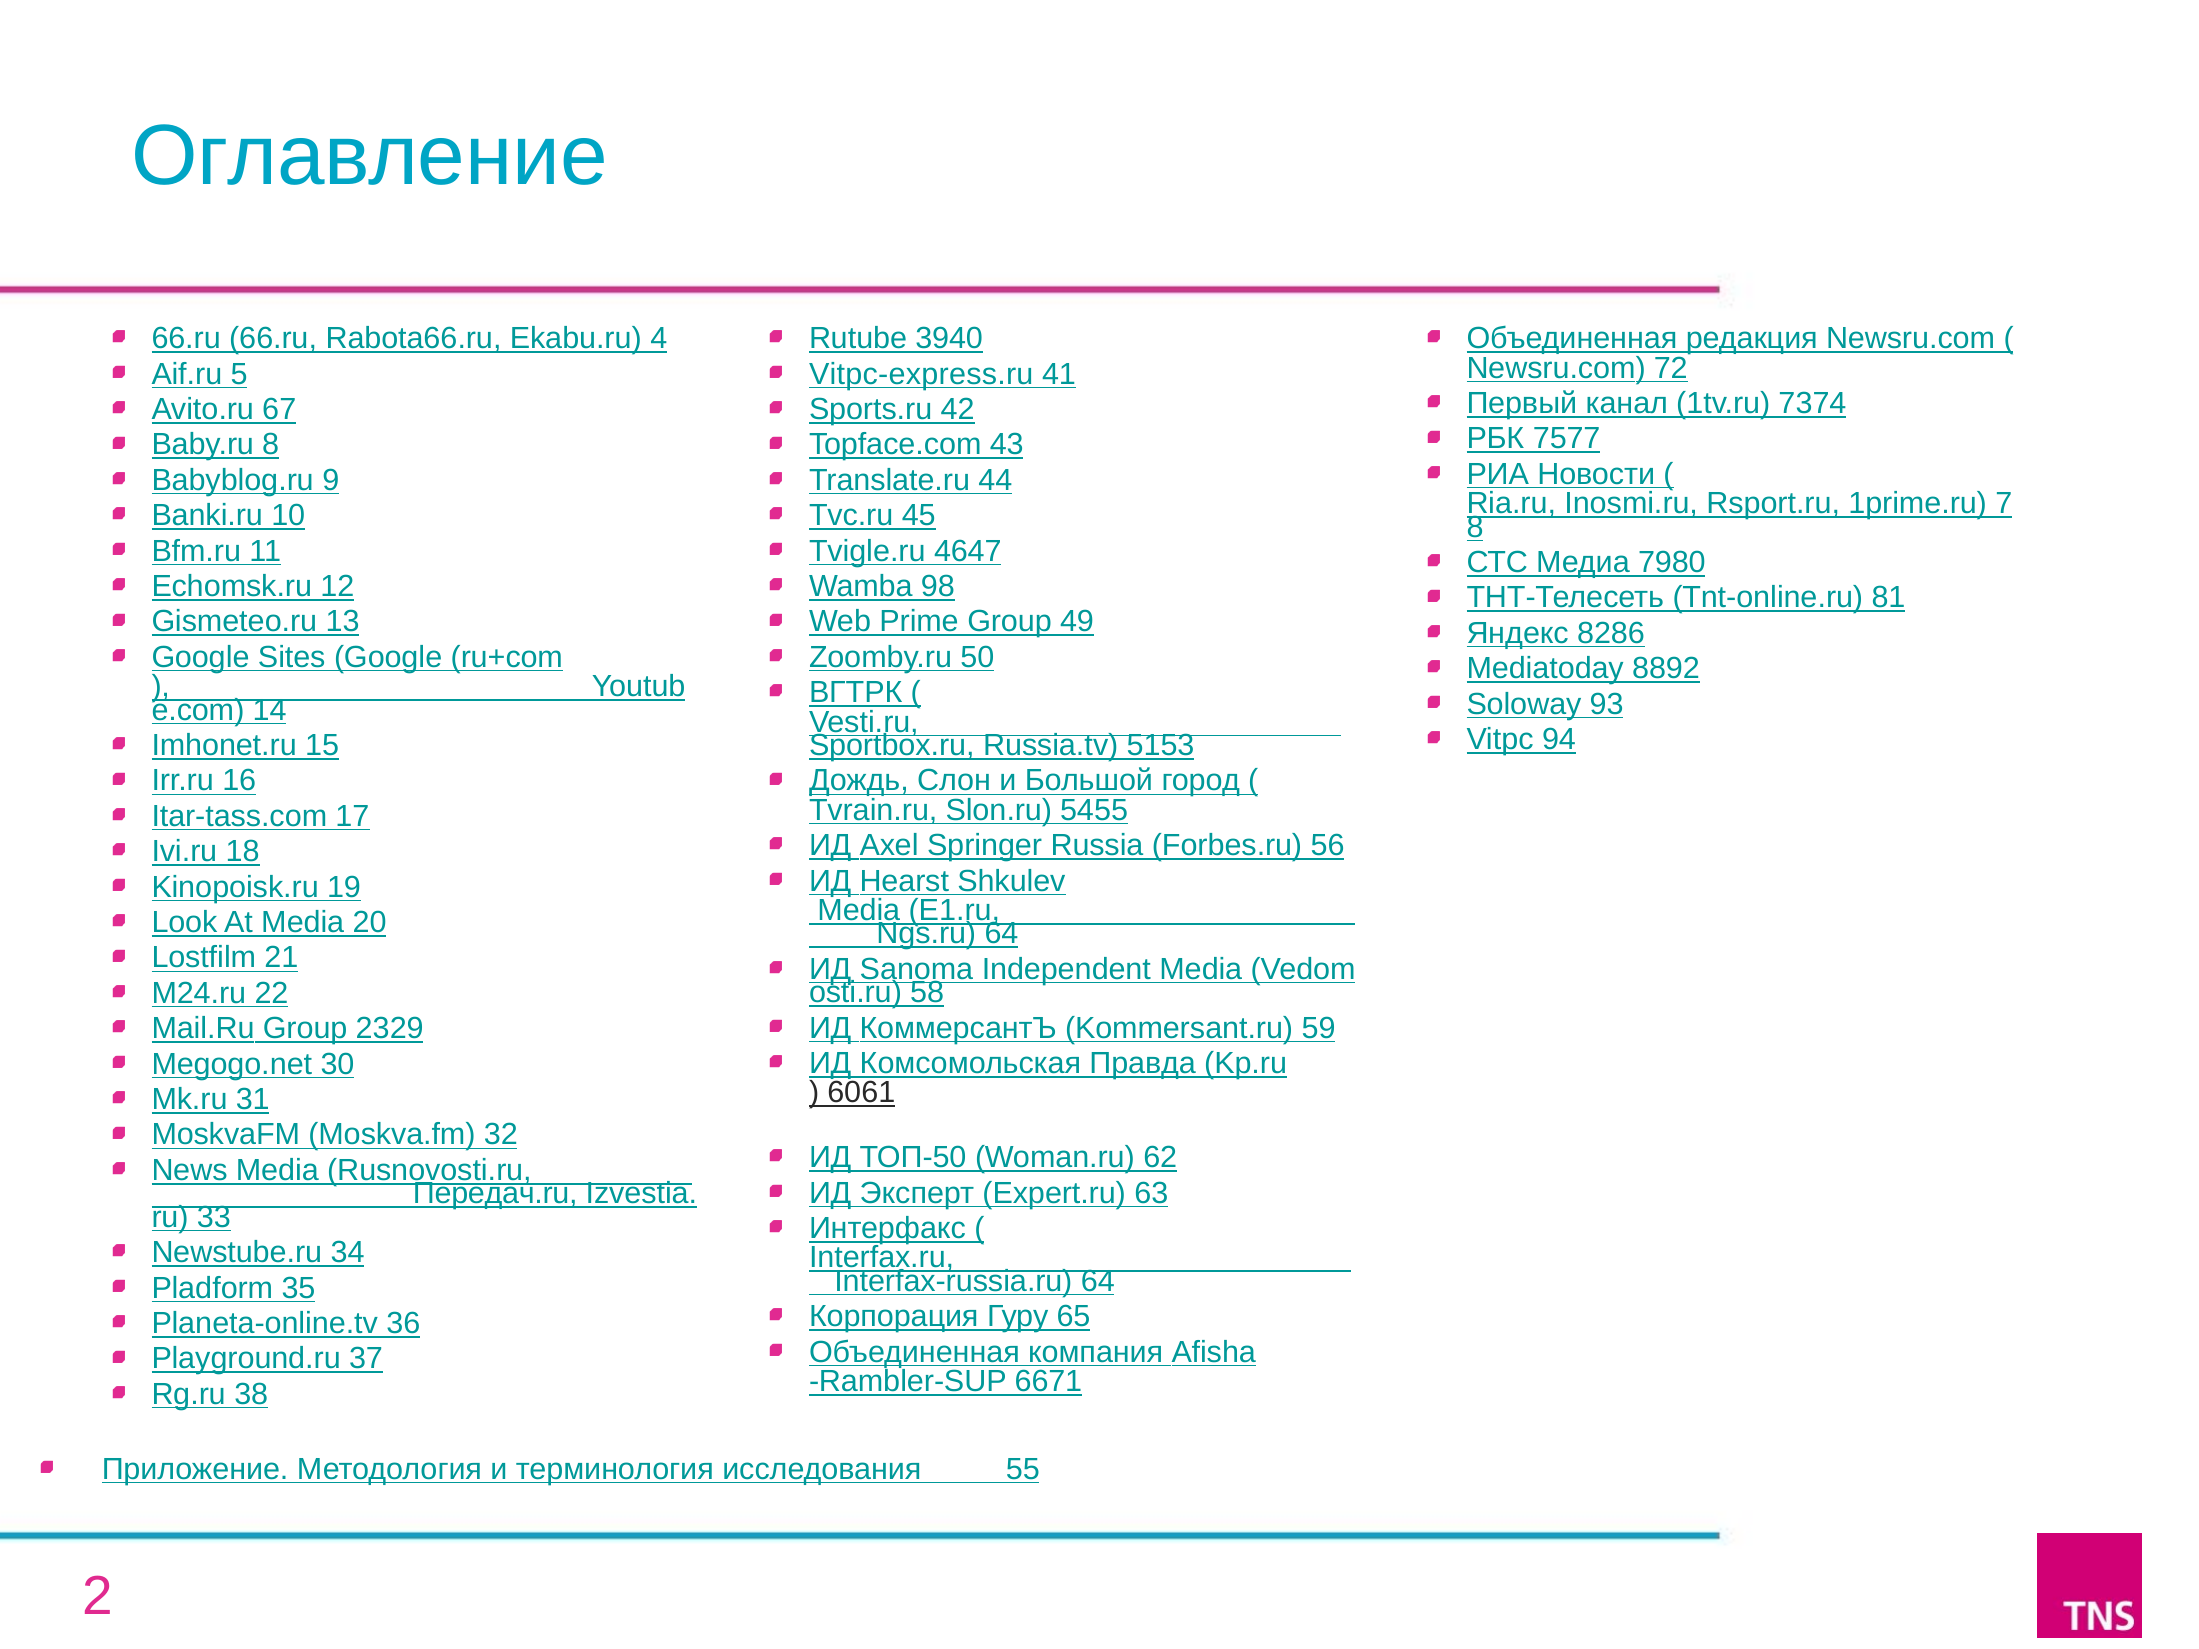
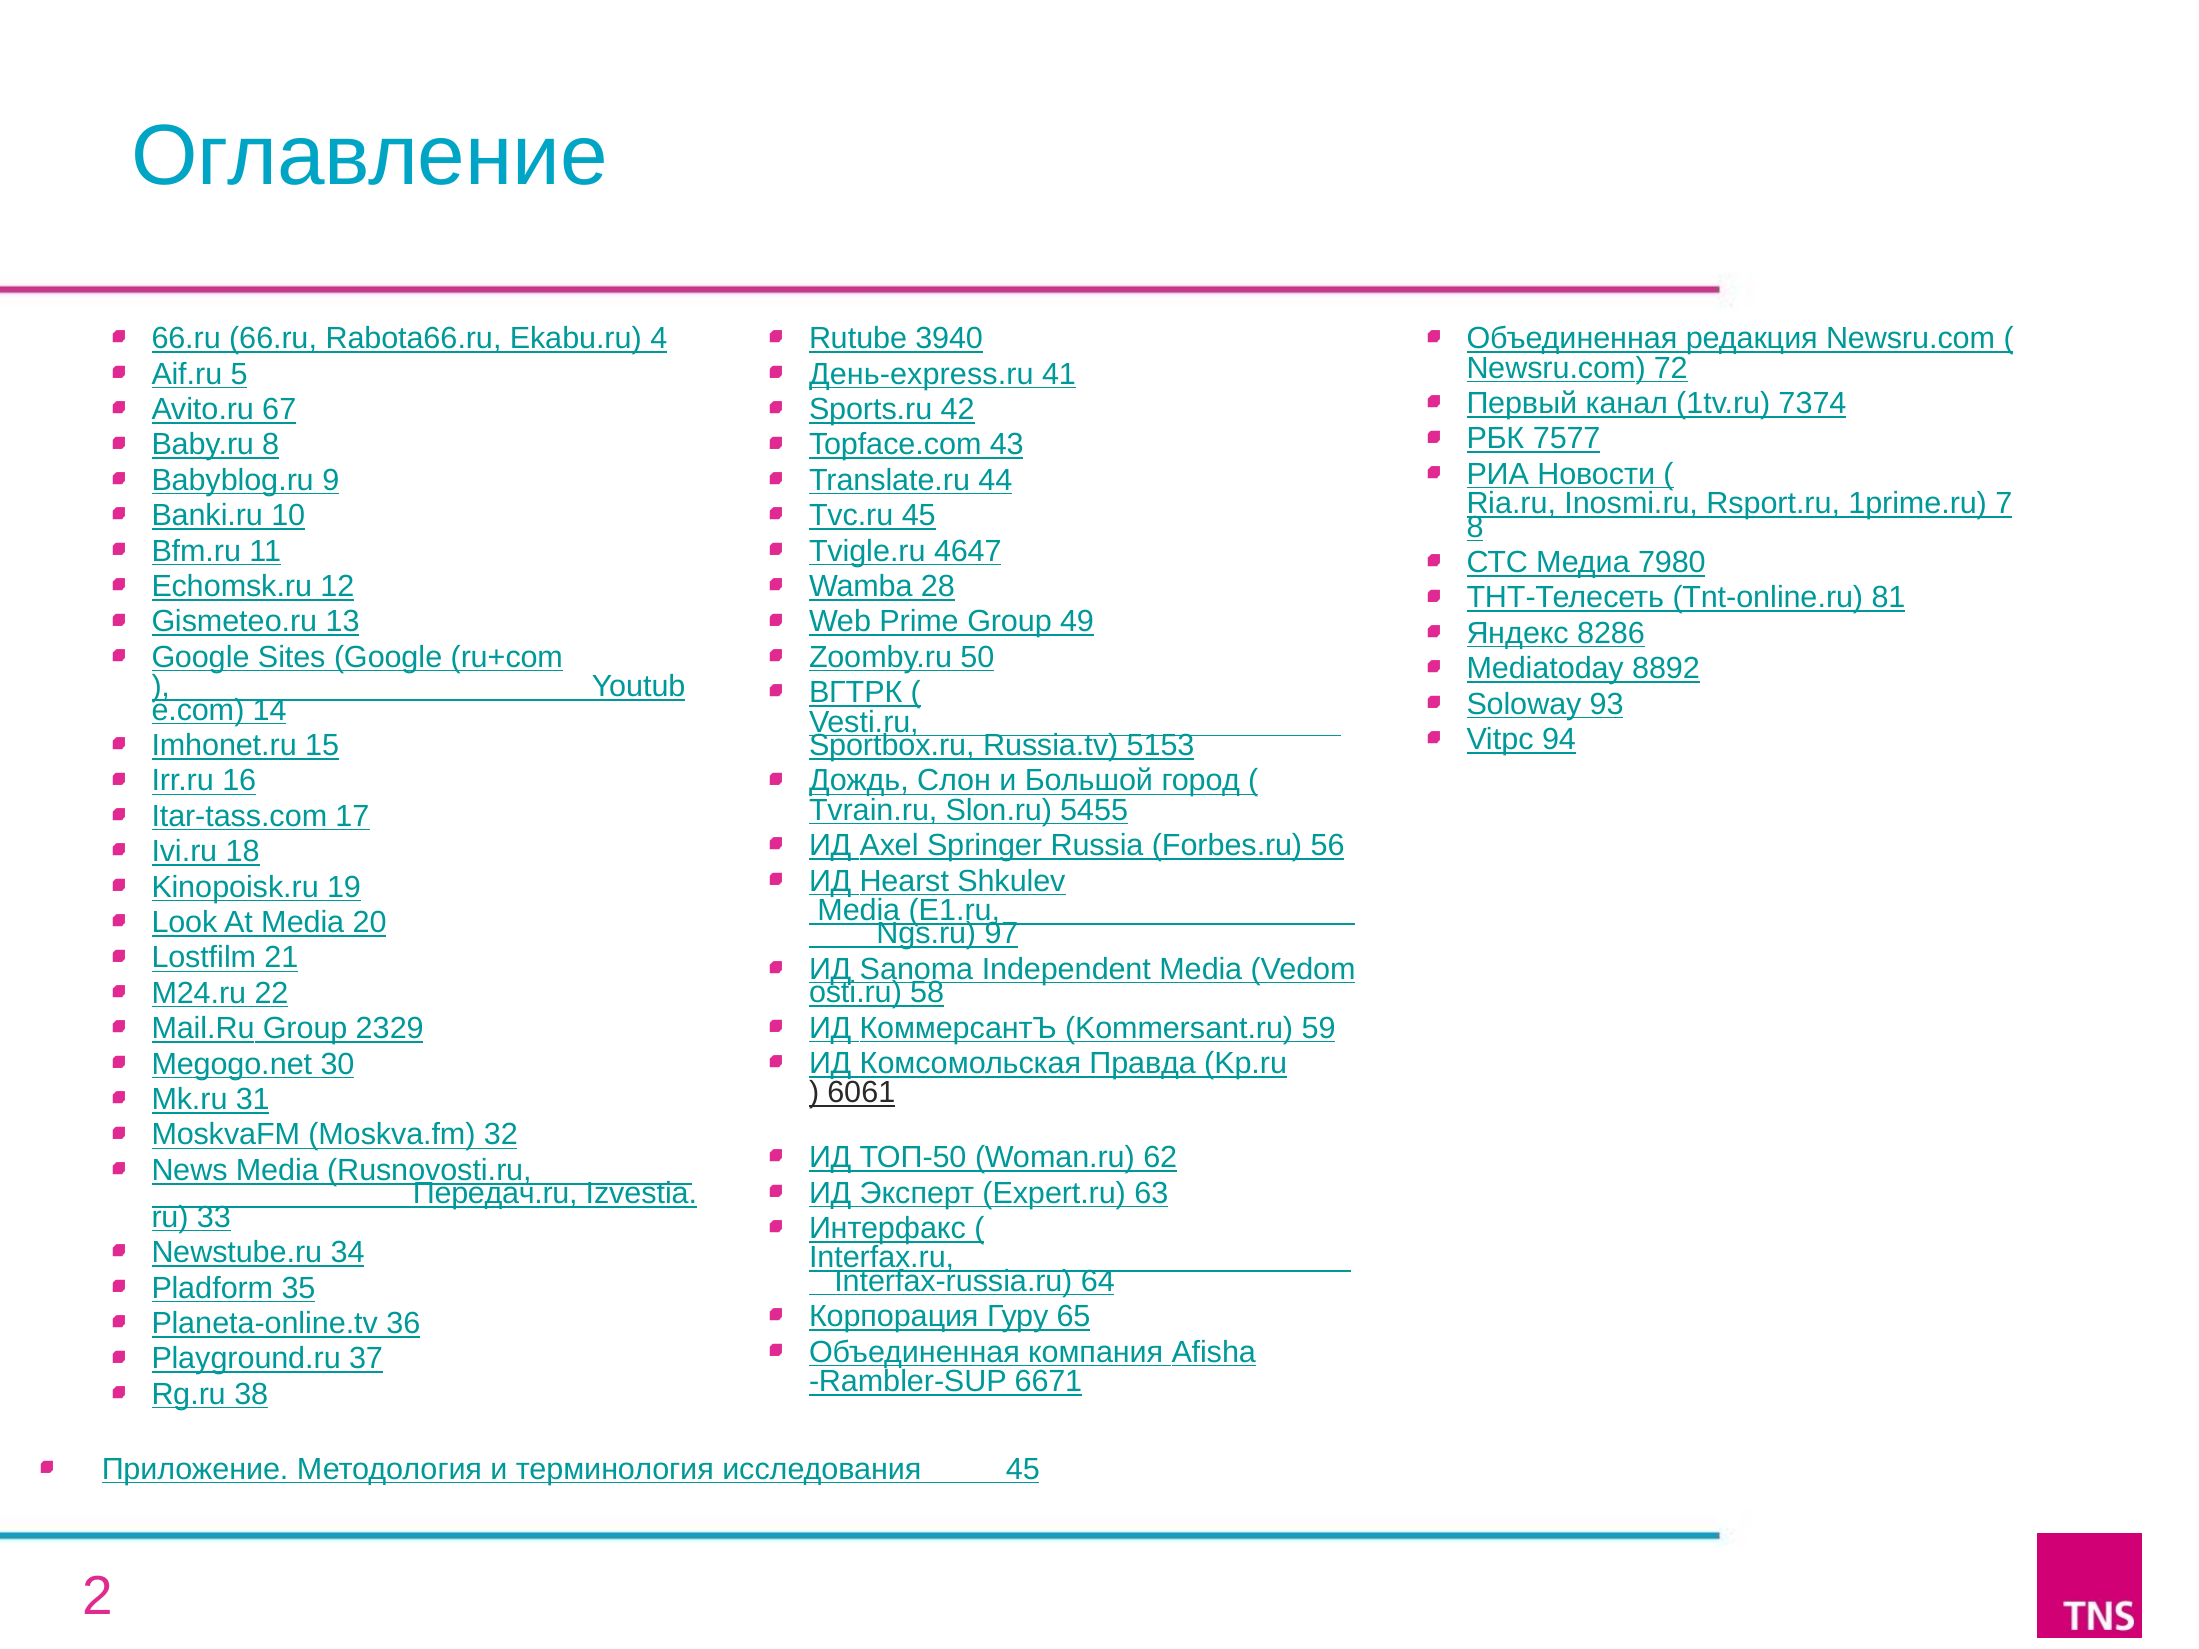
Vitpc-express.ru: Vitpc-express.ru -> День-express.ru (921, 374)
98: 98 -> 28 (938, 587)
Ngs.ru 64: 64 -> 97 (1002, 934)
исследования 55: 55 -> 45 (1023, 1469)
